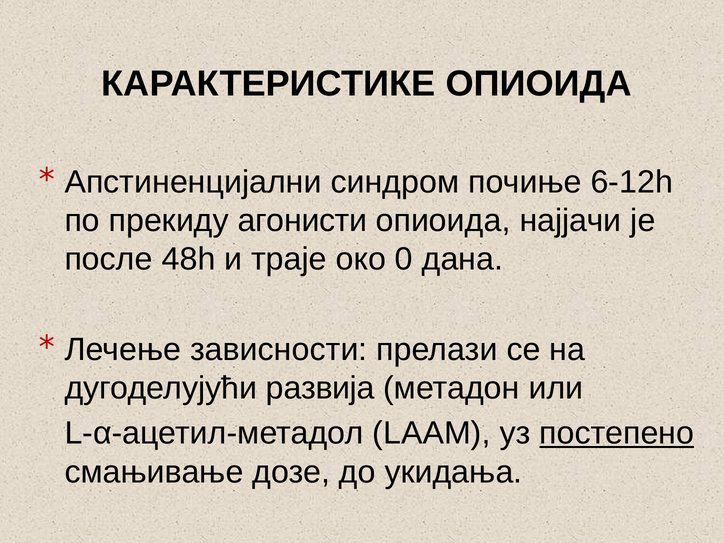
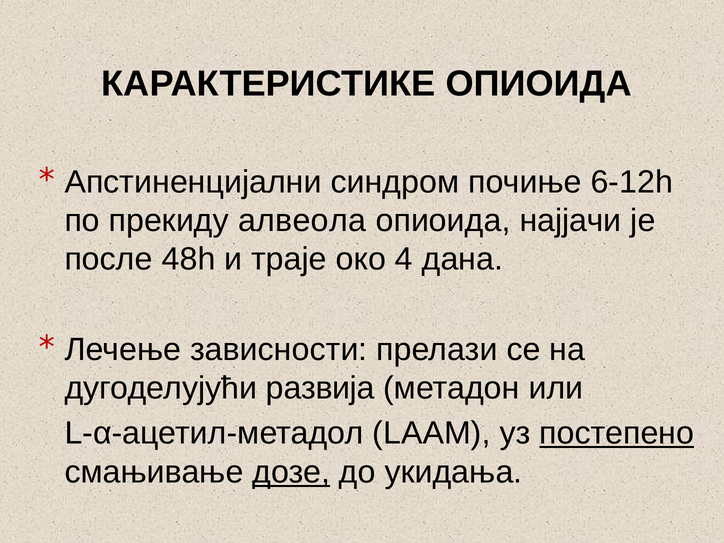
агонисти: агонисти -> алвеола (302, 221)
0: 0 -> 4 (404, 259)
дозе underline: none -> present (291, 472)
